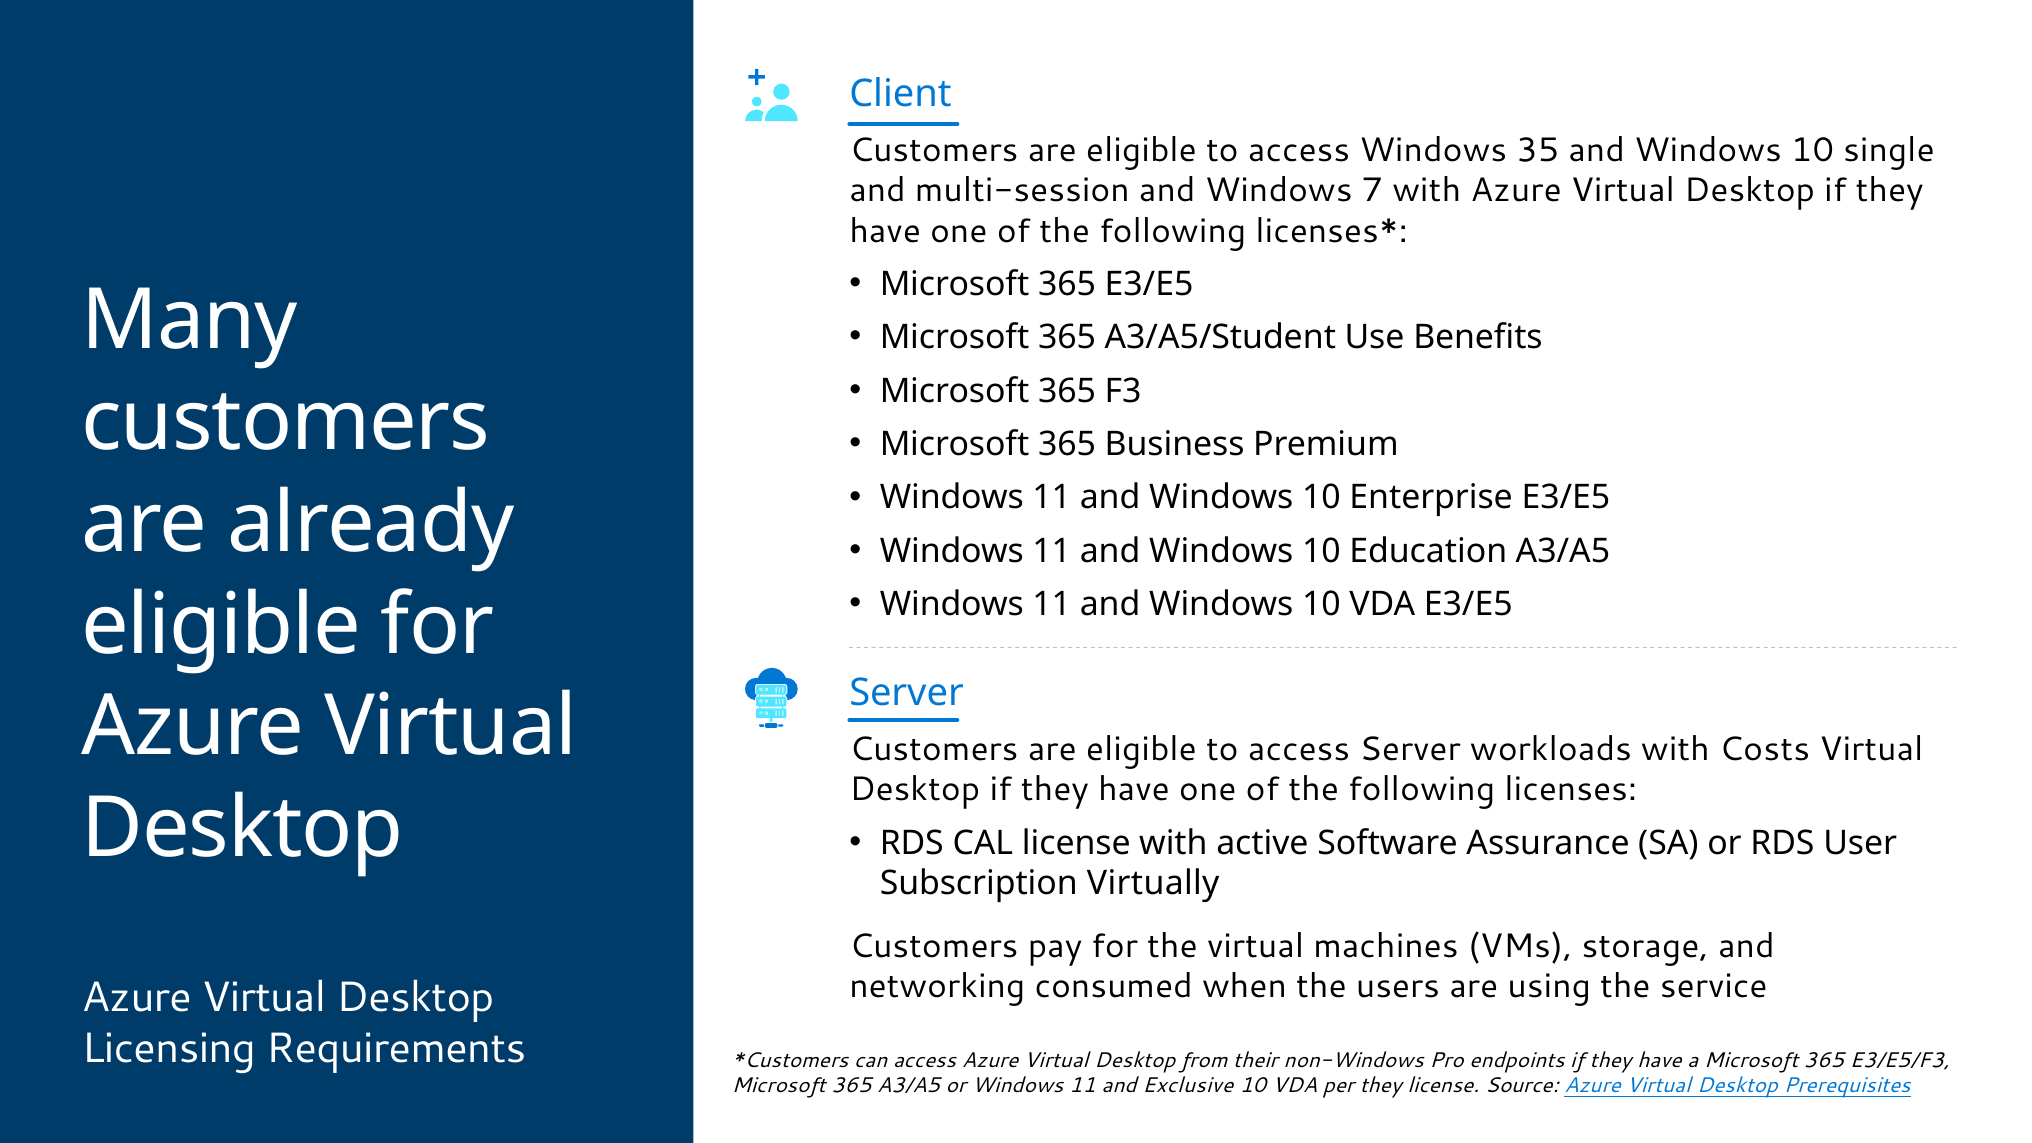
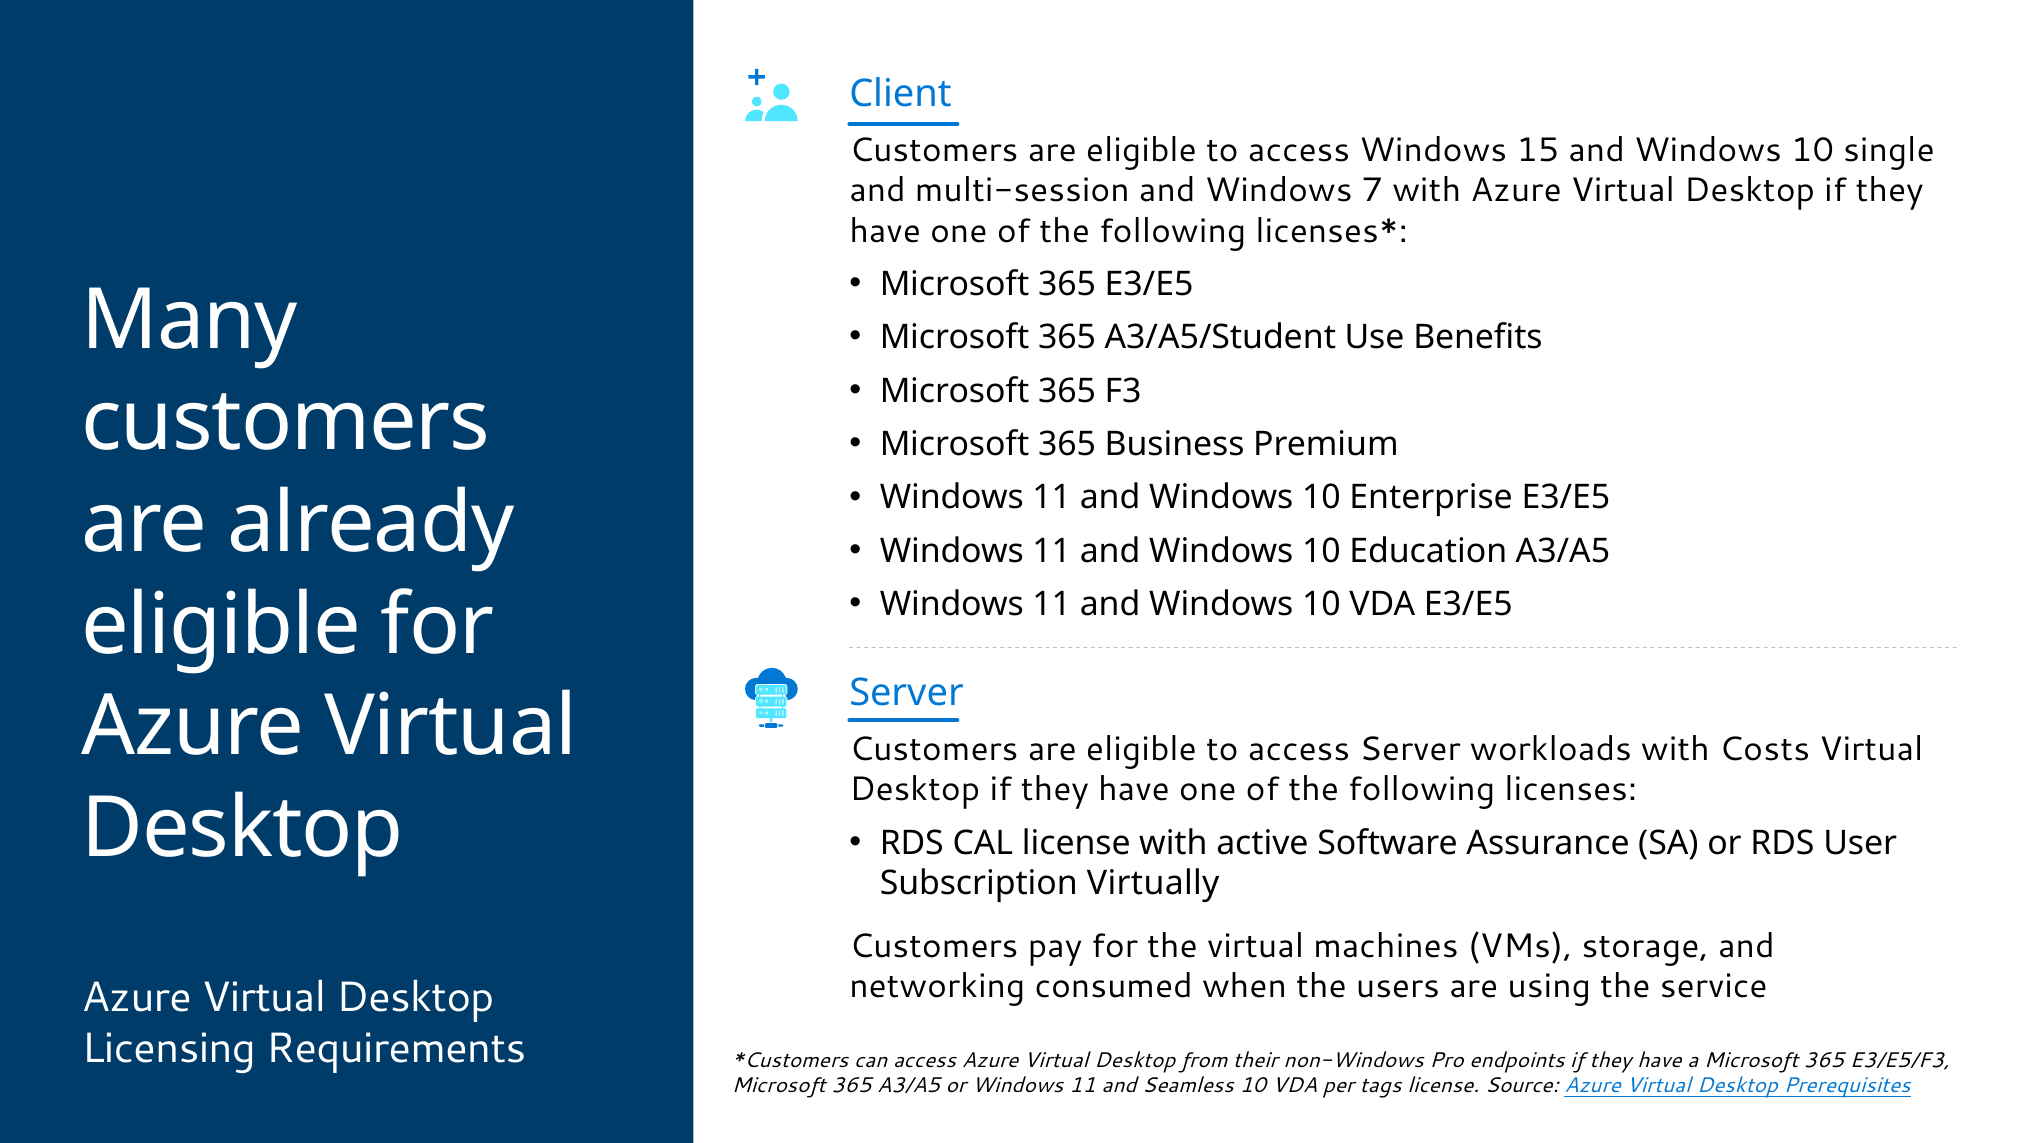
35: 35 -> 15 (1538, 150)
Exclusive: Exclusive -> Seamless (1188, 1086)
per they: they -> tags (1381, 1086)
